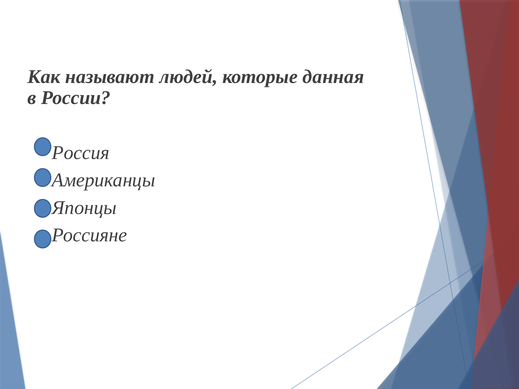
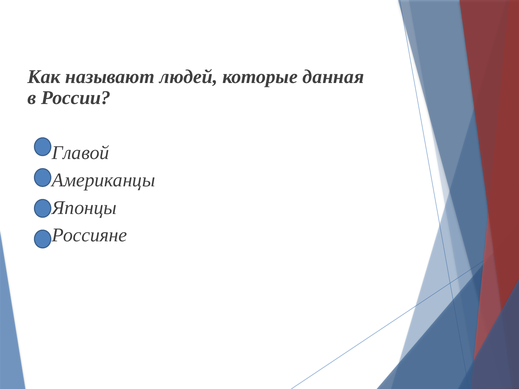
Россия: Россия -> Главой (81, 153)
